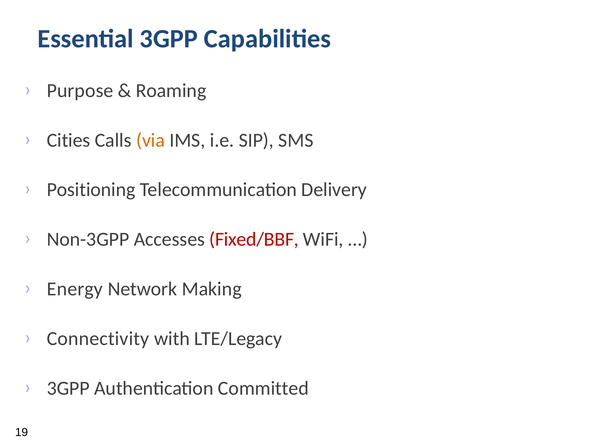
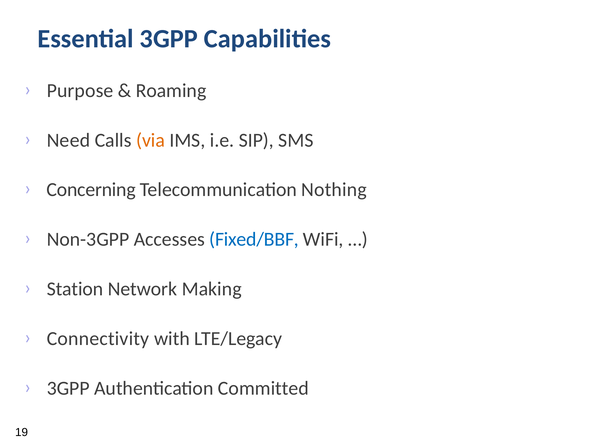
Cities: Cities -> Need (68, 140)
Positioning: Positioning -> Concerning (91, 190)
Delivery: Delivery -> Nothing (334, 190)
Fixed/BBF colour: red -> blue (254, 239)
Energy: Energy -> Station (75, 289)
